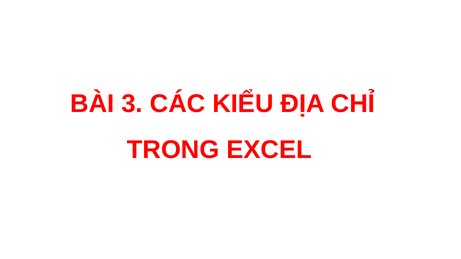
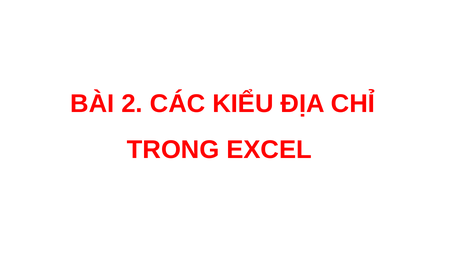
3: 3 -> 2 (132, 104)
